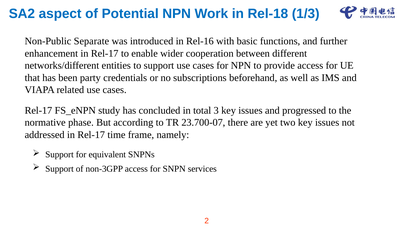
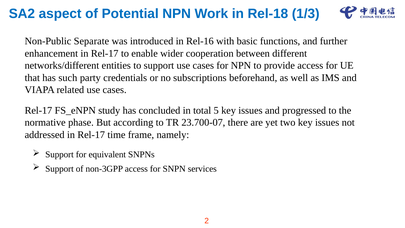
been: been -> such (68, 78)
3: 3 -> 5 (216, 110)
